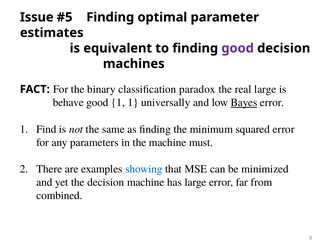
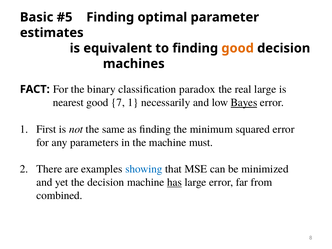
Issue: Issue -> Basic (37, 17)
good colour: purple -> orange (238, 48)
behave: behave -> nearest (68, 103)
good 1: 1 -> 7 (118, 103)
universally: universally -> necessarily (166, 103)
Find: Find -> First (46, 129)
has underline: none -> present (174, 182)
